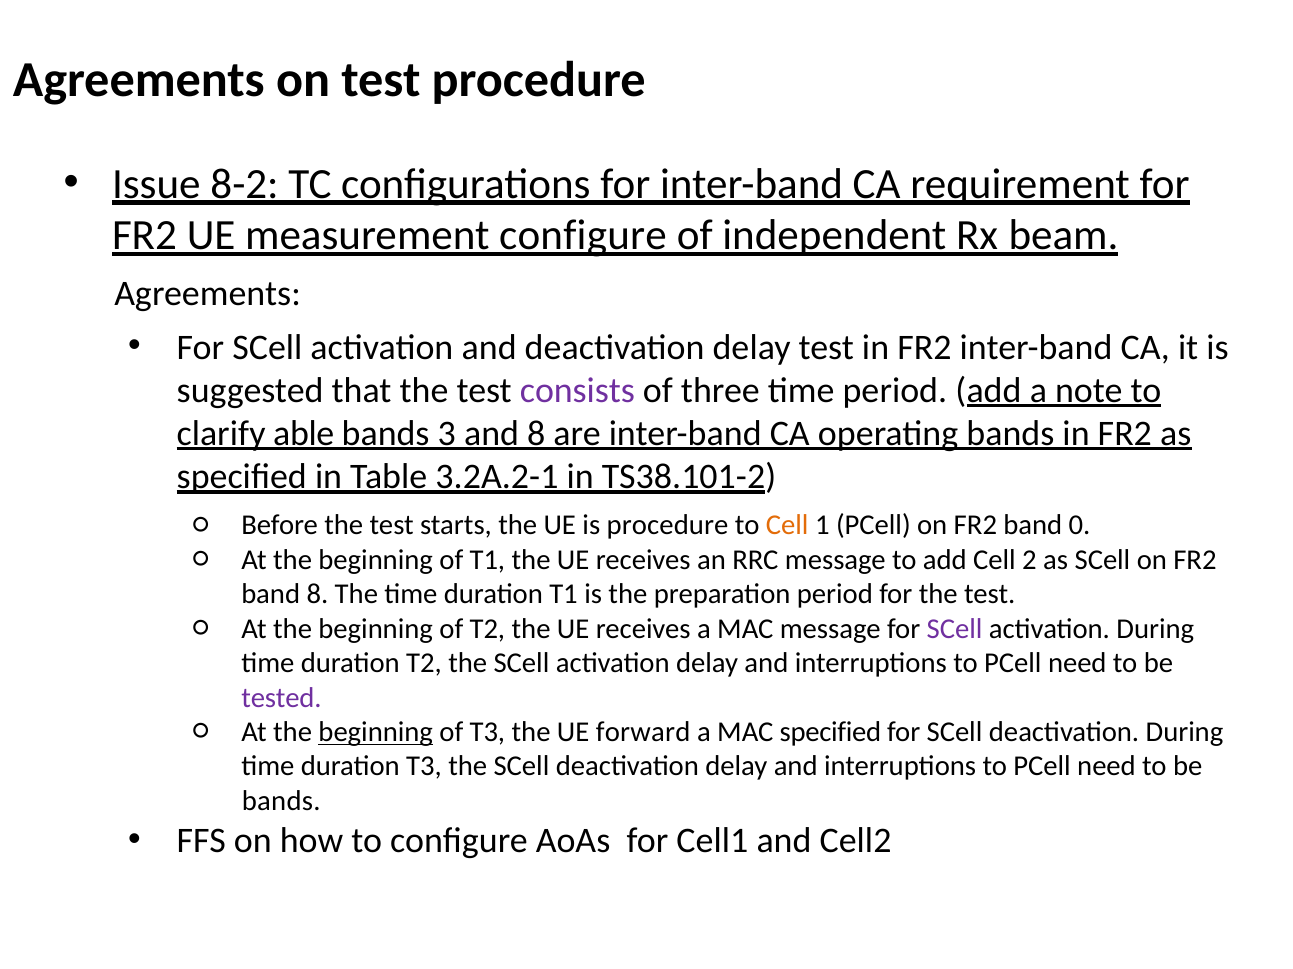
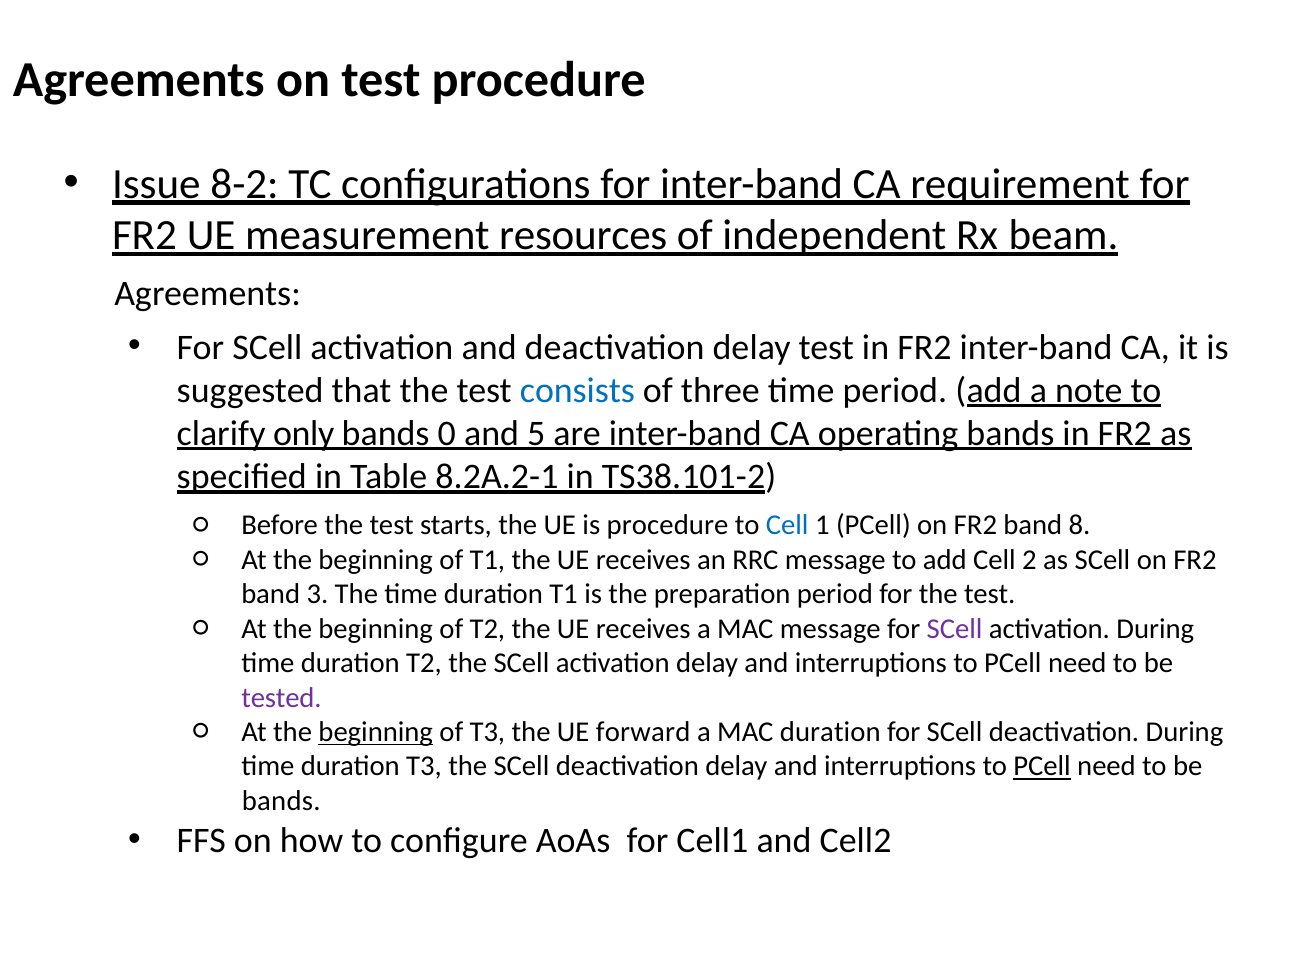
measurement configure: configure -> resources (583, 236)
consists colour: purple -> blue (577, 391)
able: able -> only (304, 434)
3: 3 -> 0 (447, 434)
and 8: 8 -> 5 (536, 434)
3.2A.2-1: 3.2A.2-1 -> 8.2A.2-1 (497, 477)
Cell colour: orange -> blue (787, 526)
0: 0 -> 8 (1079, 526)
band 8: 8 -> 3 (317, 595)
MAC specified: specified -> duration (830, 733)
PCell underline: none -> present (1042, 767)
